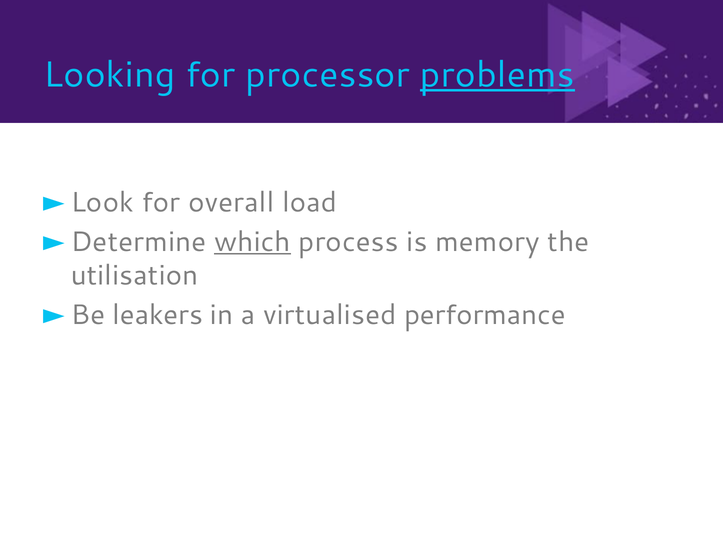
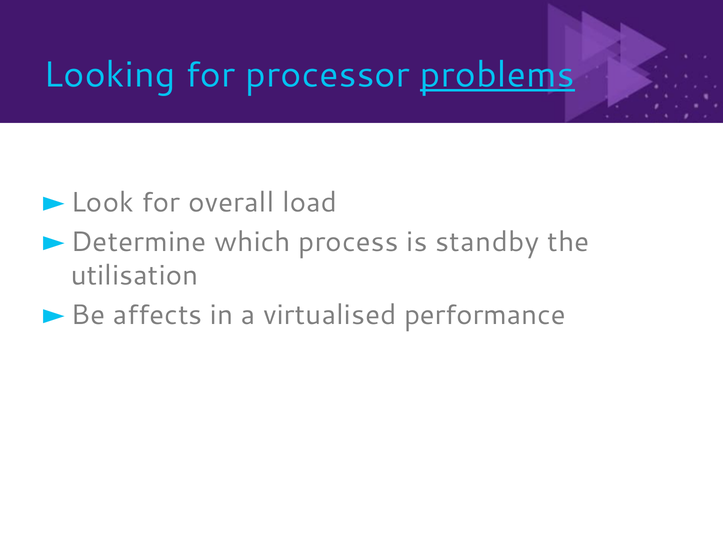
which underline: present -> none (252, 242)
memory: memory -> standby (487, 242)
leakers: leakers -> affects (158, 315)
